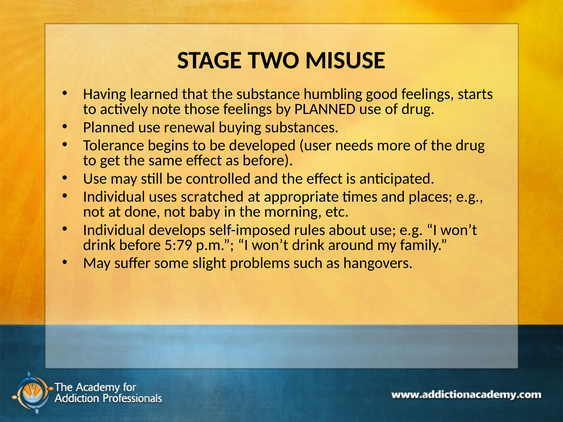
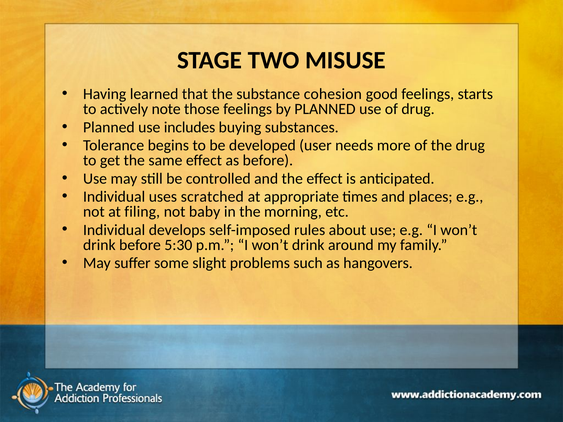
humbling: humbling -> cohesion (333, 94)
renewal: renewal -> includes (190, 127)
done: done -> filing (142, 212)
5:79: 5:79 -> 5:30 (178, 245)
